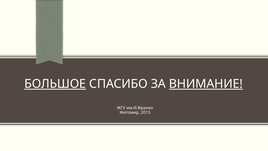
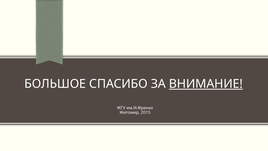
БОЛЬШОЕ underline: present -> none (55, 84)
